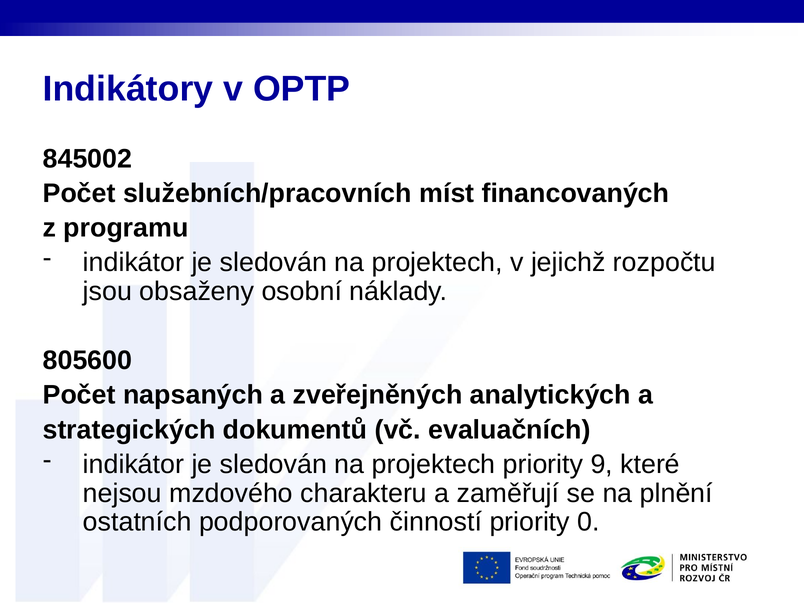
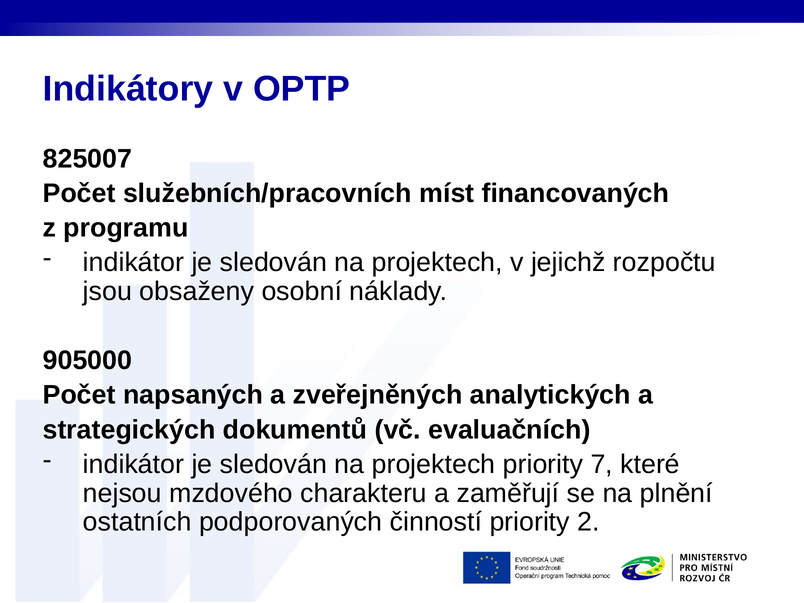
845002: 845002 -> 825007 (87, 159)
805600: 805600 -> 905000 (87, 361)
9: 9 -> 7 (602, 464)
0: 0 -> 2 (588, 522)
